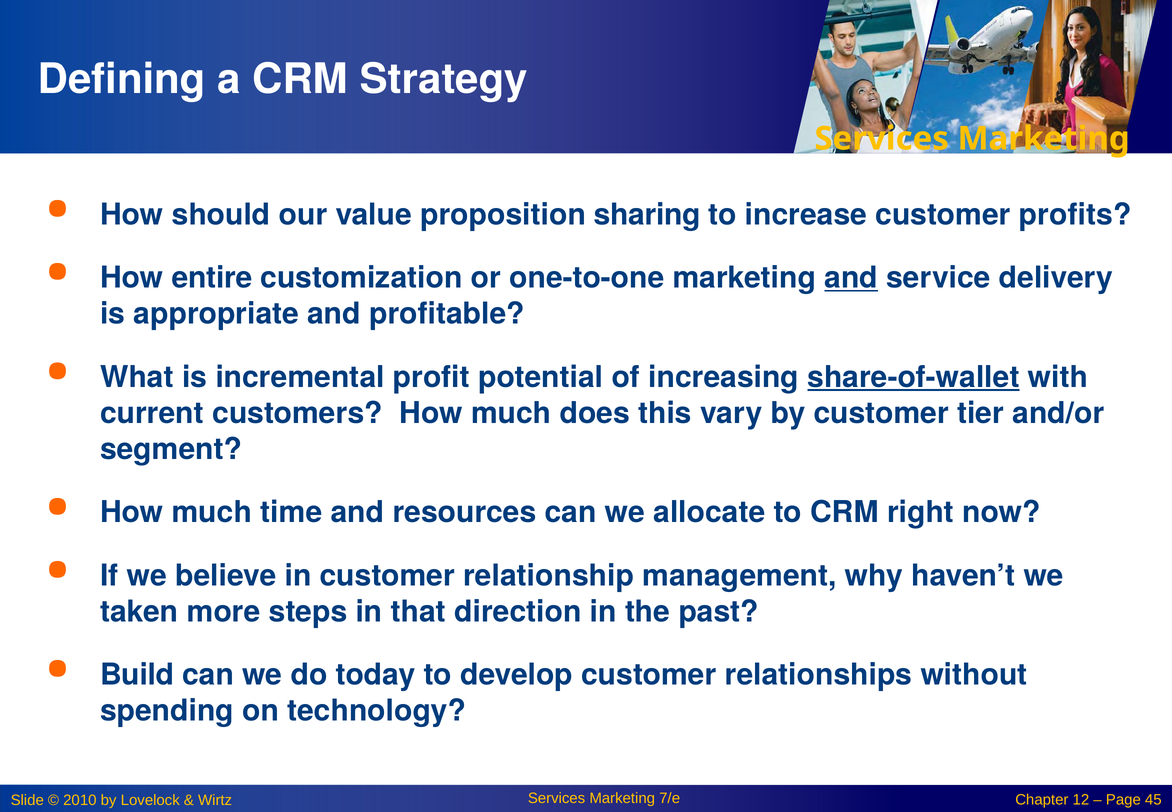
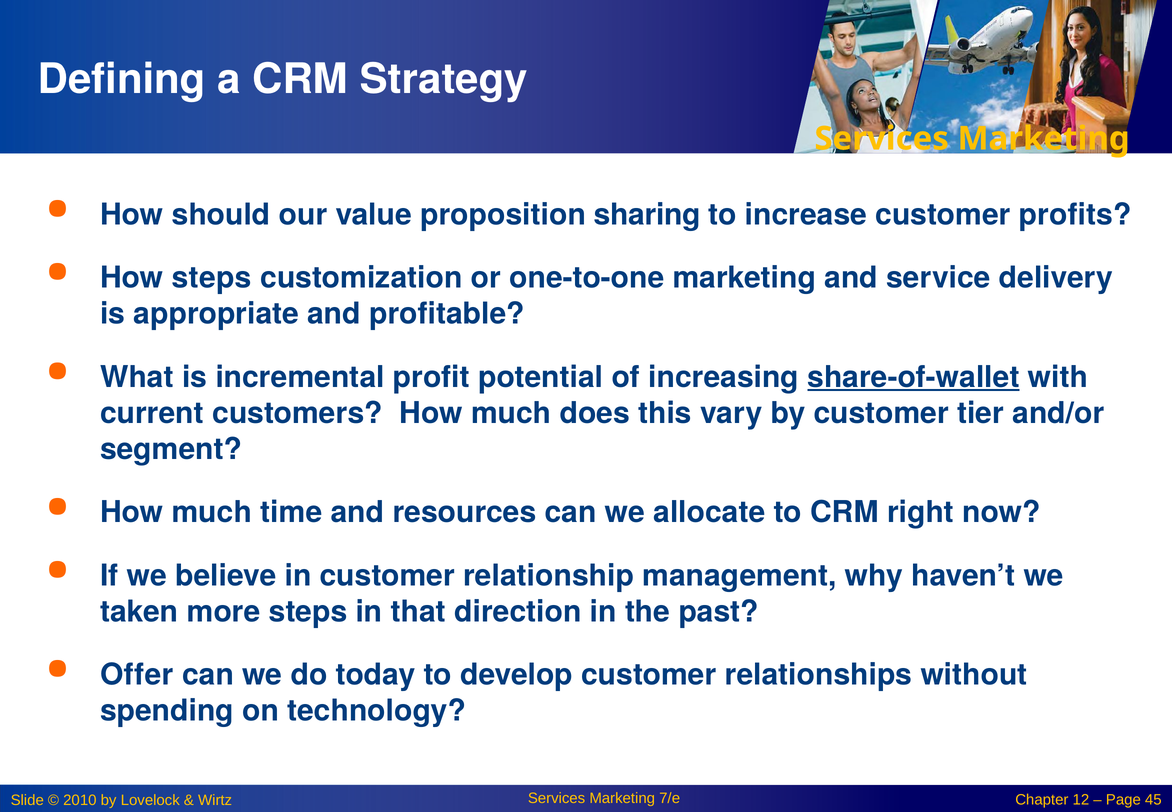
How entire: entire -> steps (212, 278)
and underline: present -> none (851, 278)
Build: Build -> Offer (137, 675)
